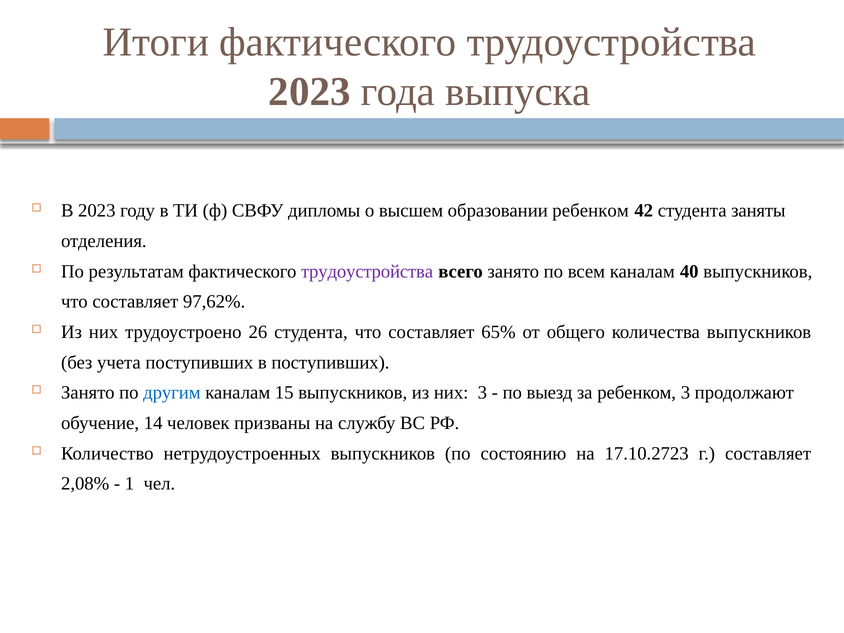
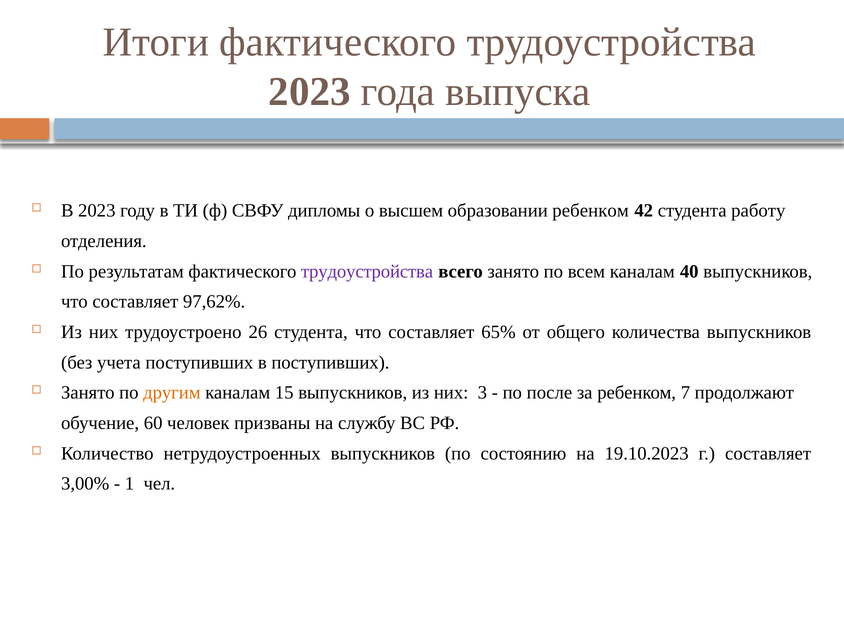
заняты: заняты -> работу (758, 211)
другим colour: blue -> orange (172, 393)
выезд: выезд -> после (549, 393)
ребенком 3: 3 -> 7 (685, 393)
14: 14 -> 60 (153, 423)
17.10.2723: 17.10.2723 -> 19.10.2023 (647, 453)
2,08%: 2,08% -> 3,00% (85, 484)
